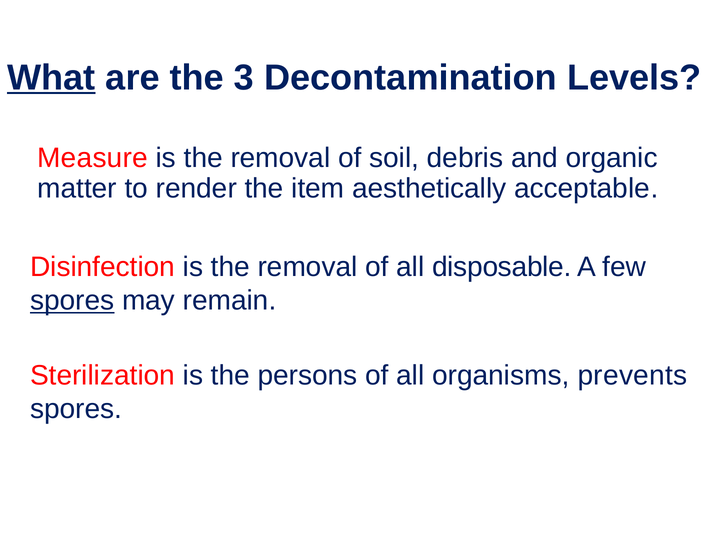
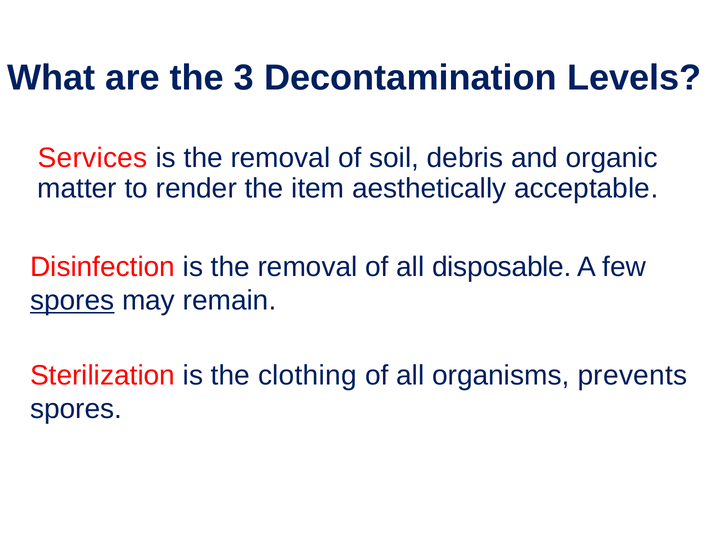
What underline: present -> none (51, 78)
Measure: Measure -> Services (93, 158)
persons: persons -> clothing (307, 376)
